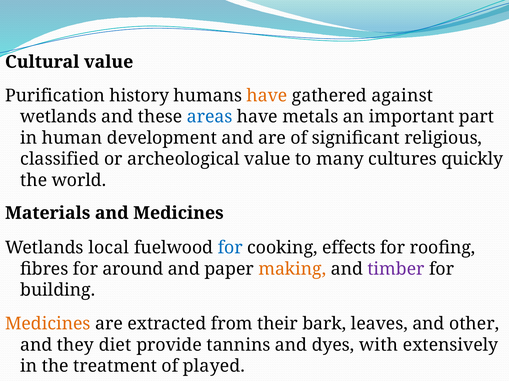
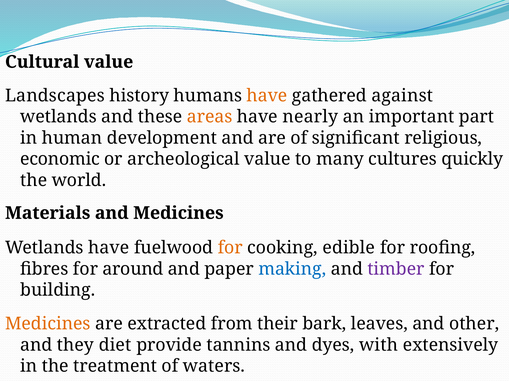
Purification: Purification -> Landscapes (55, 96)
areas colour: blue -> orange (210, 117)
metals: metals -> nearly (310, 117)
classified: classified -> economic (60, 159)
Wetlands local: local -> have (109, 248)
for colour: blue -> orange (230, 248)
effects: effects -> edible (349, 248)
making colour: orange -> blue (292, 269)
played: played -> waters (214, 367)
